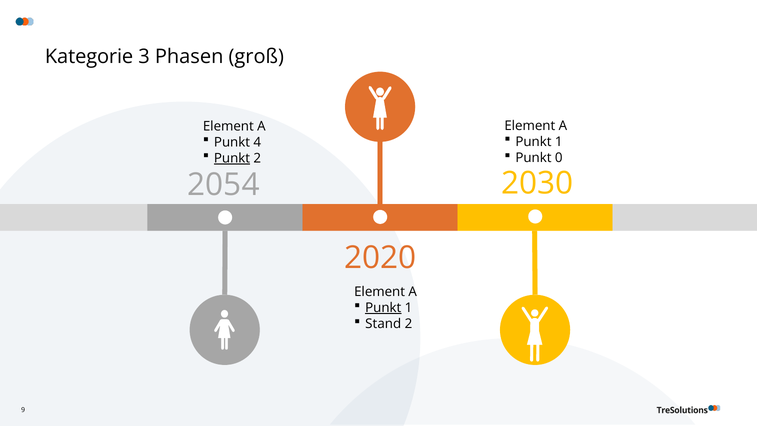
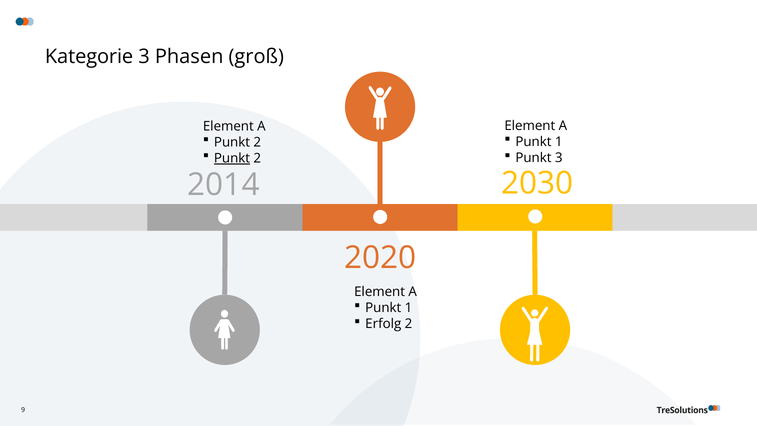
4: 4 -> 2 (257, 142)
Punkt 0: 0 -> 3 (559, 158)
2054: 2054 -> 2014 (223, 185)
Punkt underline: present -> none (383, 308)
Stand: Stand -> Erfolg (383, 324)
